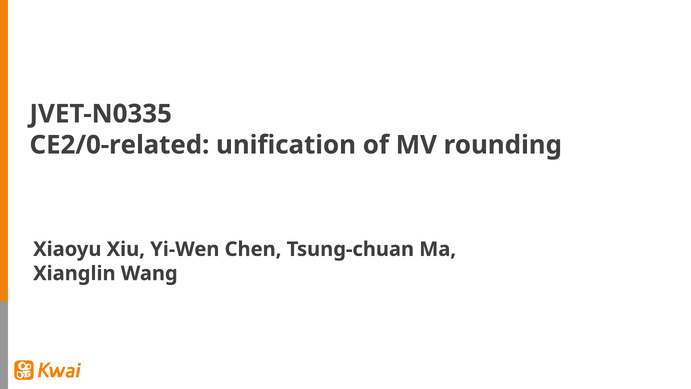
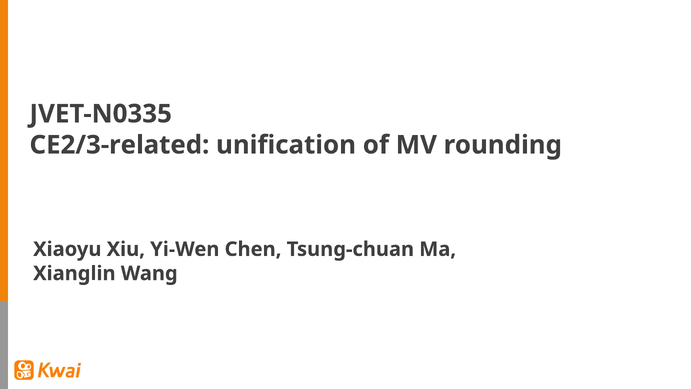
CE2/0-related: CE2/0-related -> CE2/3-related (119, 145)
